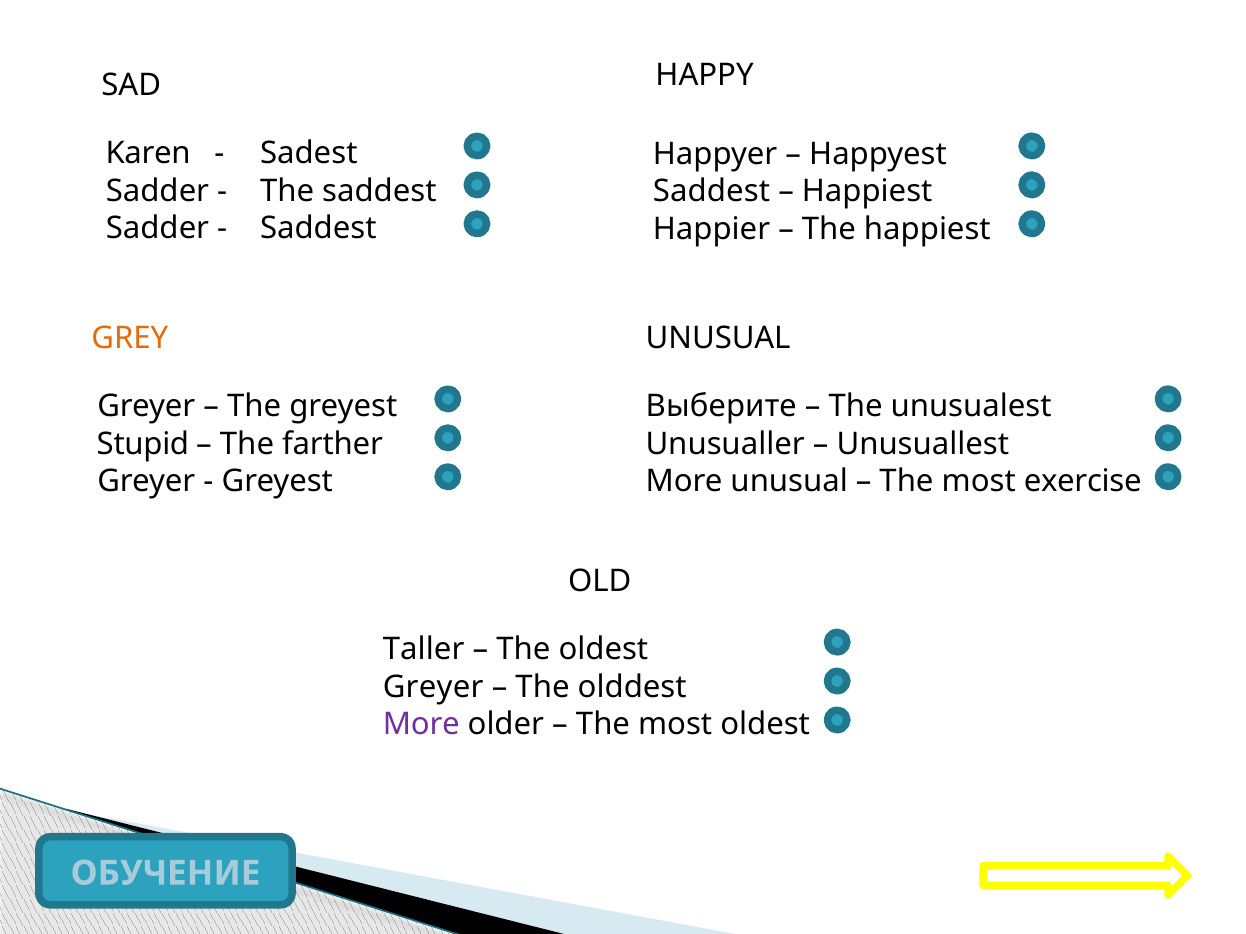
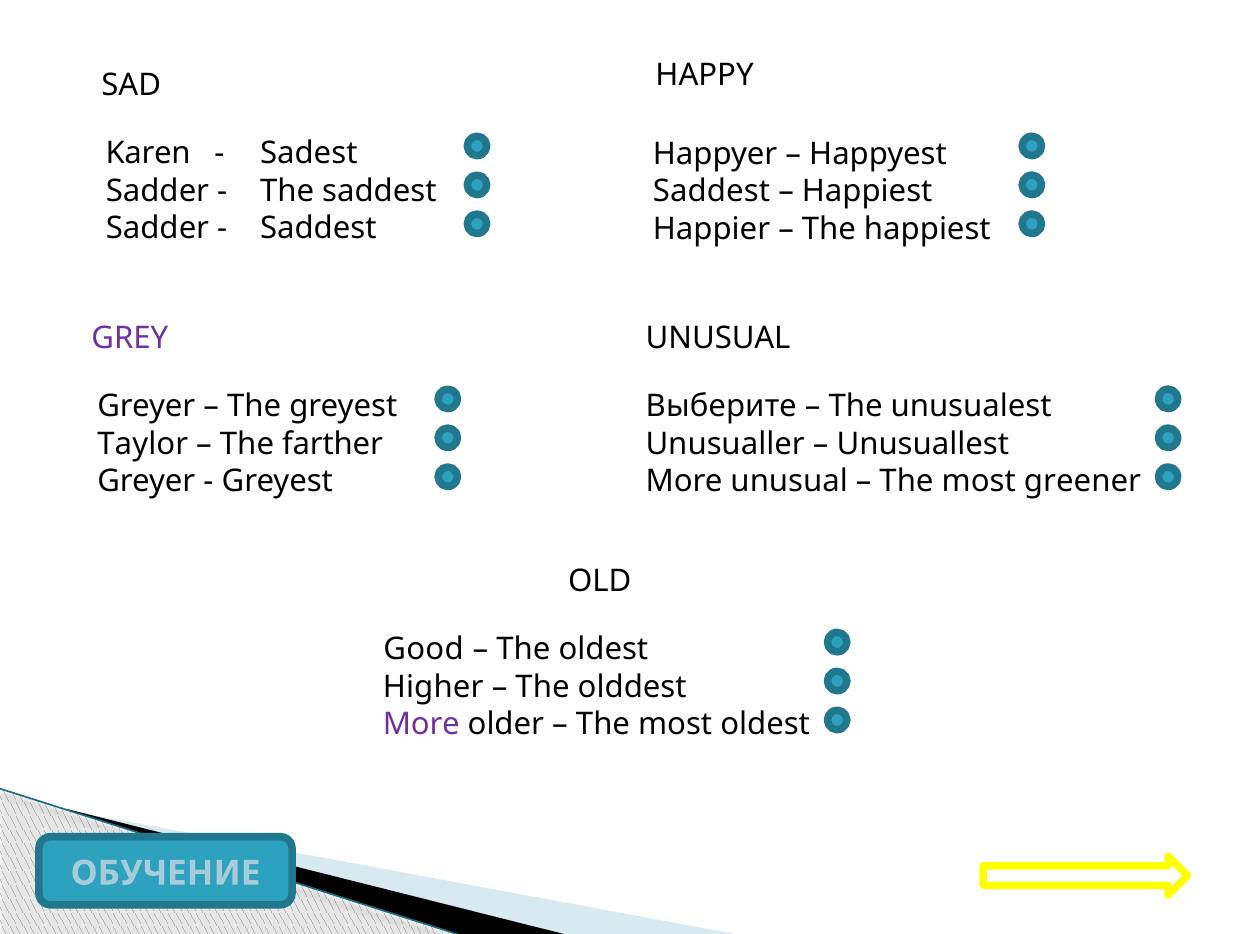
GREY colour: orange -> purple (130, 338)
Stupid: Stupid -> Taylor (143, 444)
exercise: exercise -> greener (1082, 481)
Taller: Taller -> Good (424, 650)
Greyer: Greyer -> Higher (433, 687)
